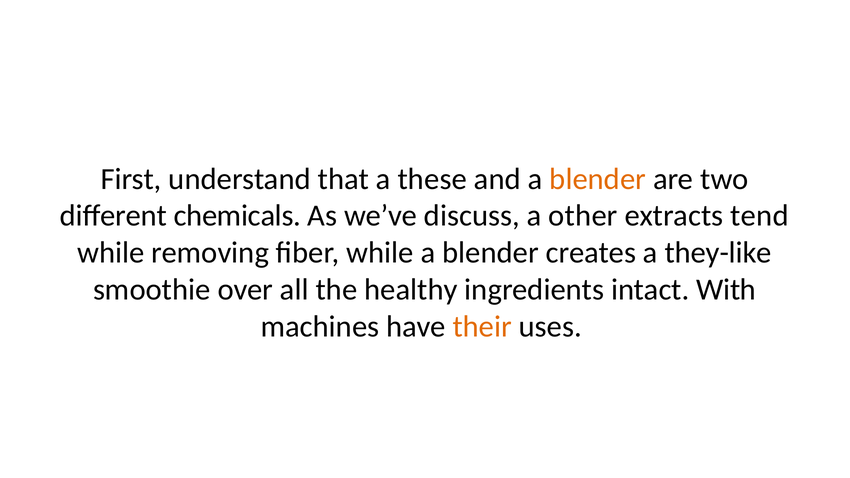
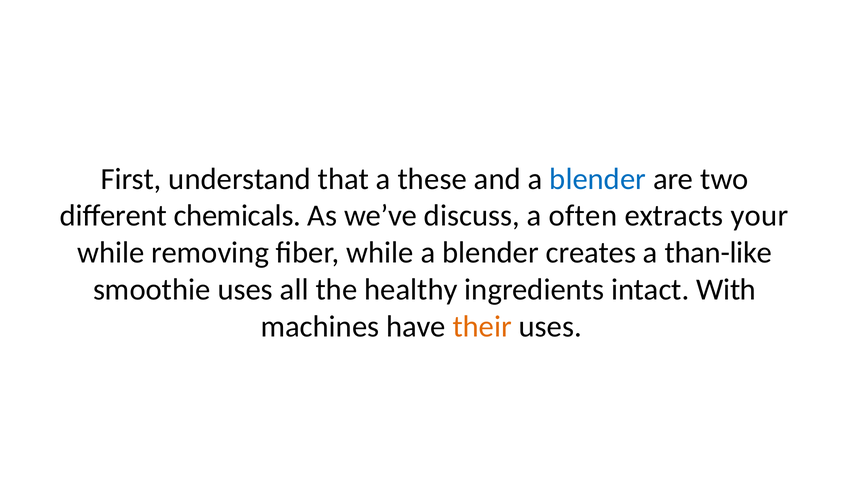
blender colour: orange -> blue (598, 179)
other: other -> often (583, 216)
tend: tend -> your (759, 216)
they-like: they-like -> than-like (718, 253)
smoothie over: over -> uses (245, 290)
